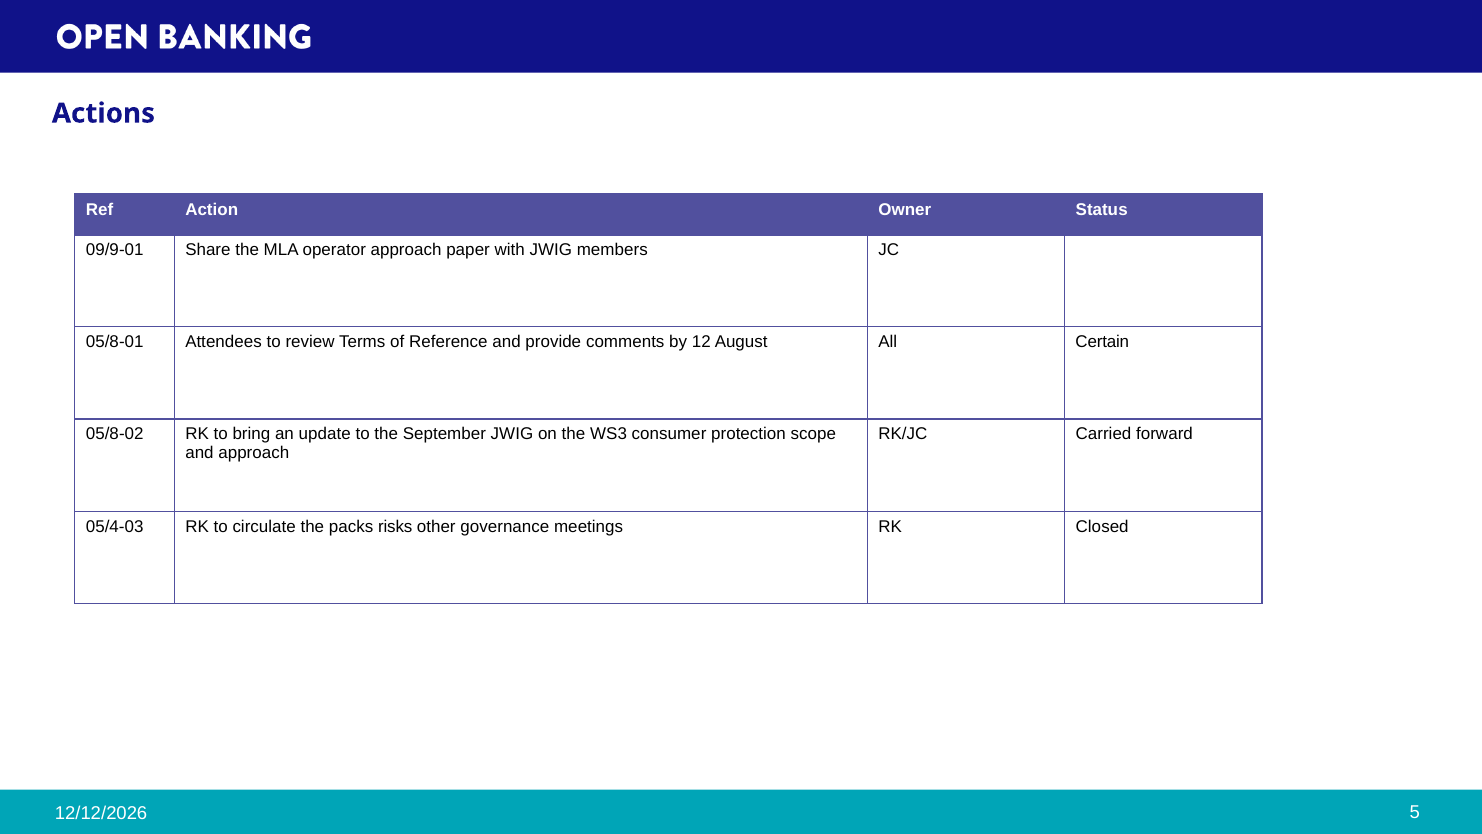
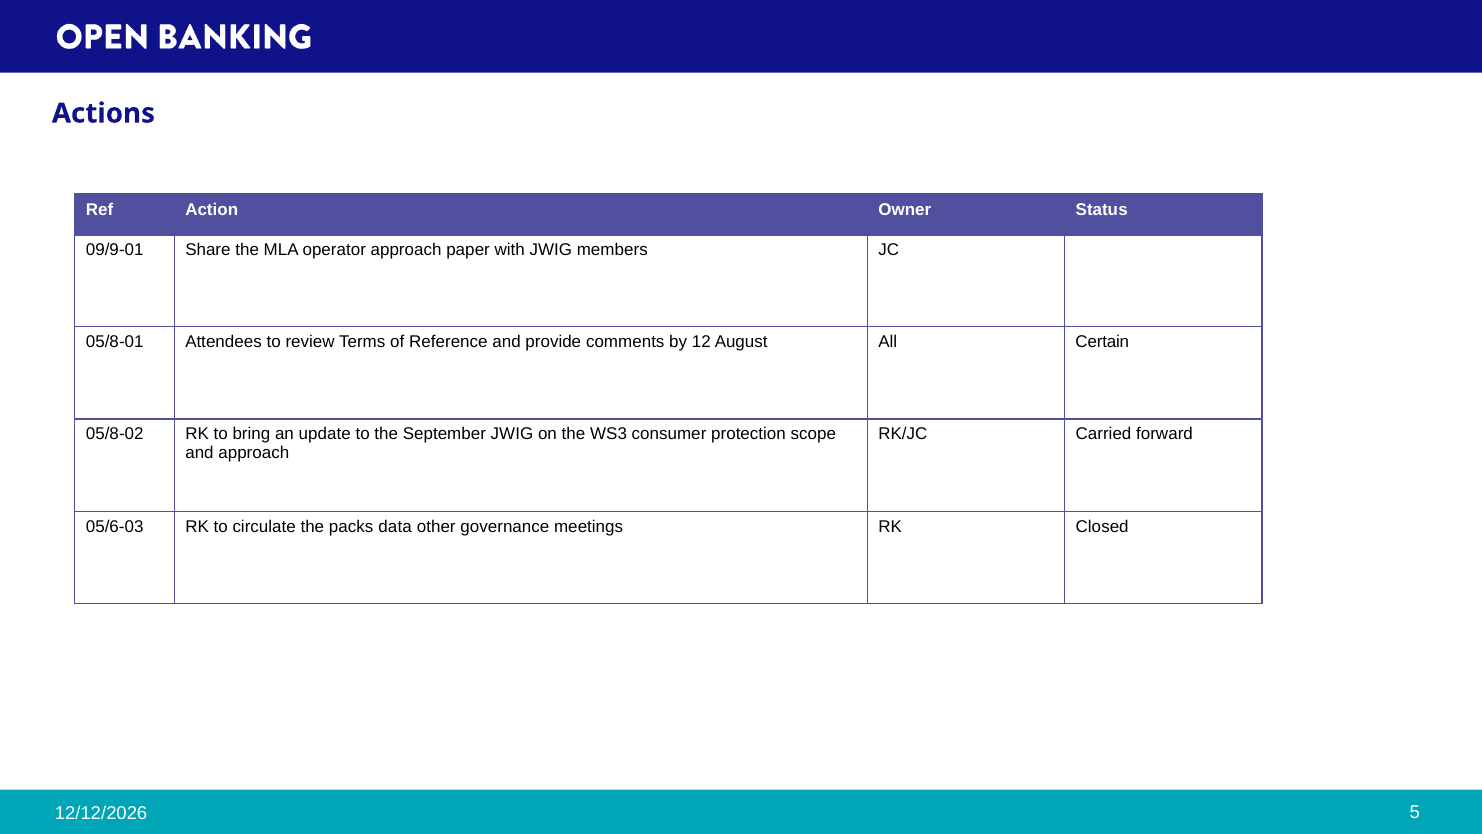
05/4-03: 05/4-03 -> 05/6-03 (115, 527)
risks: risks -> data (395, 527)
